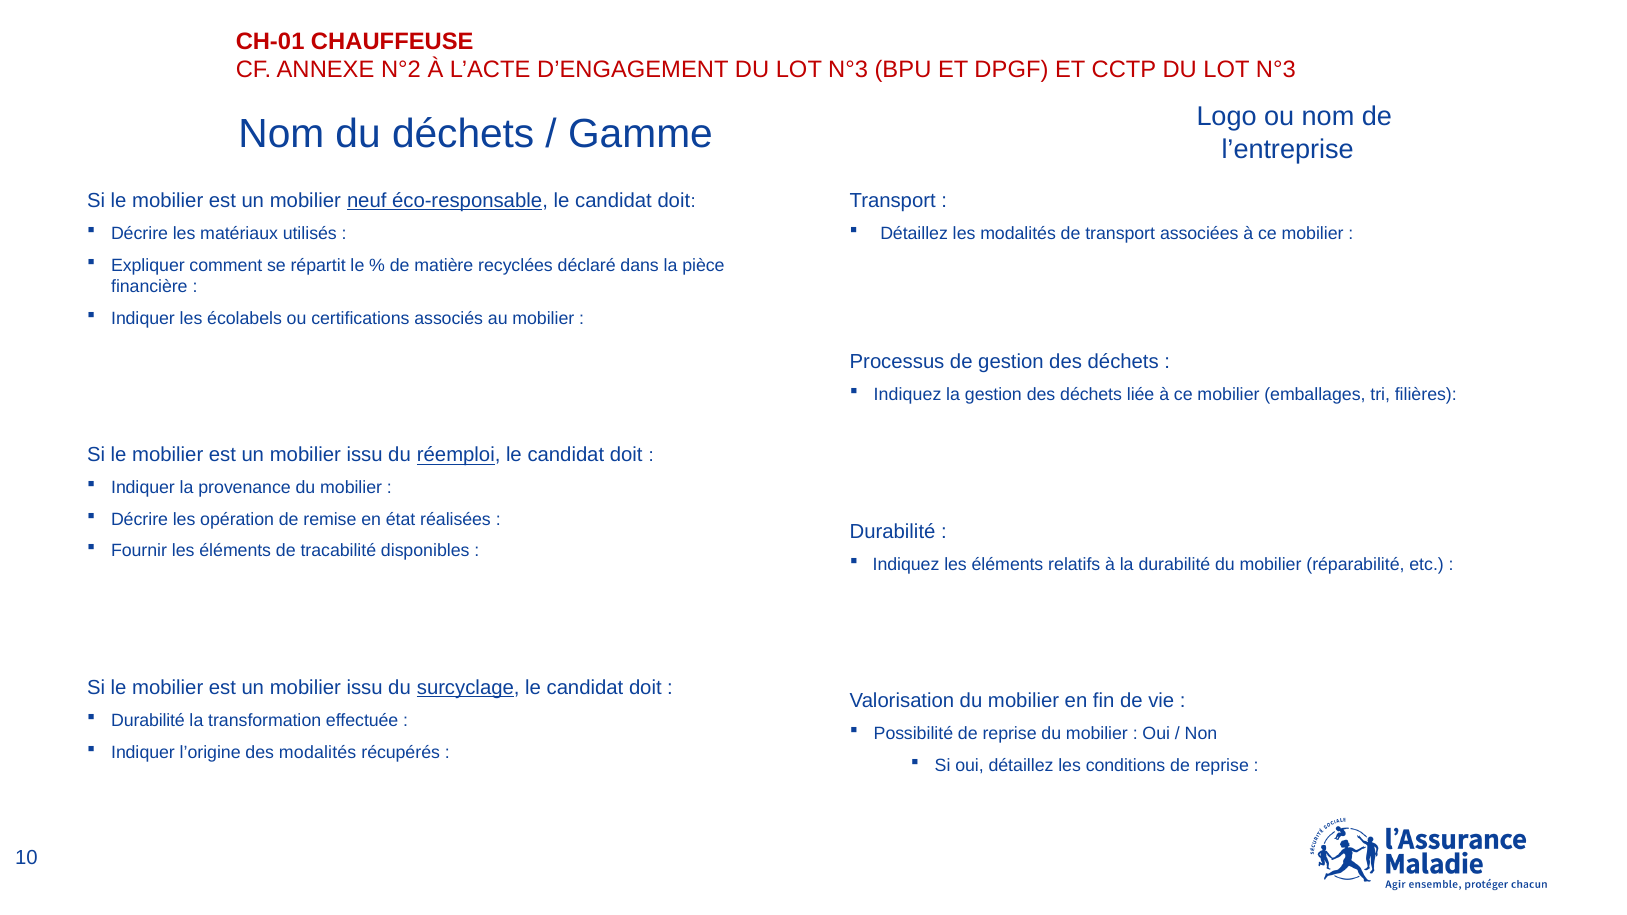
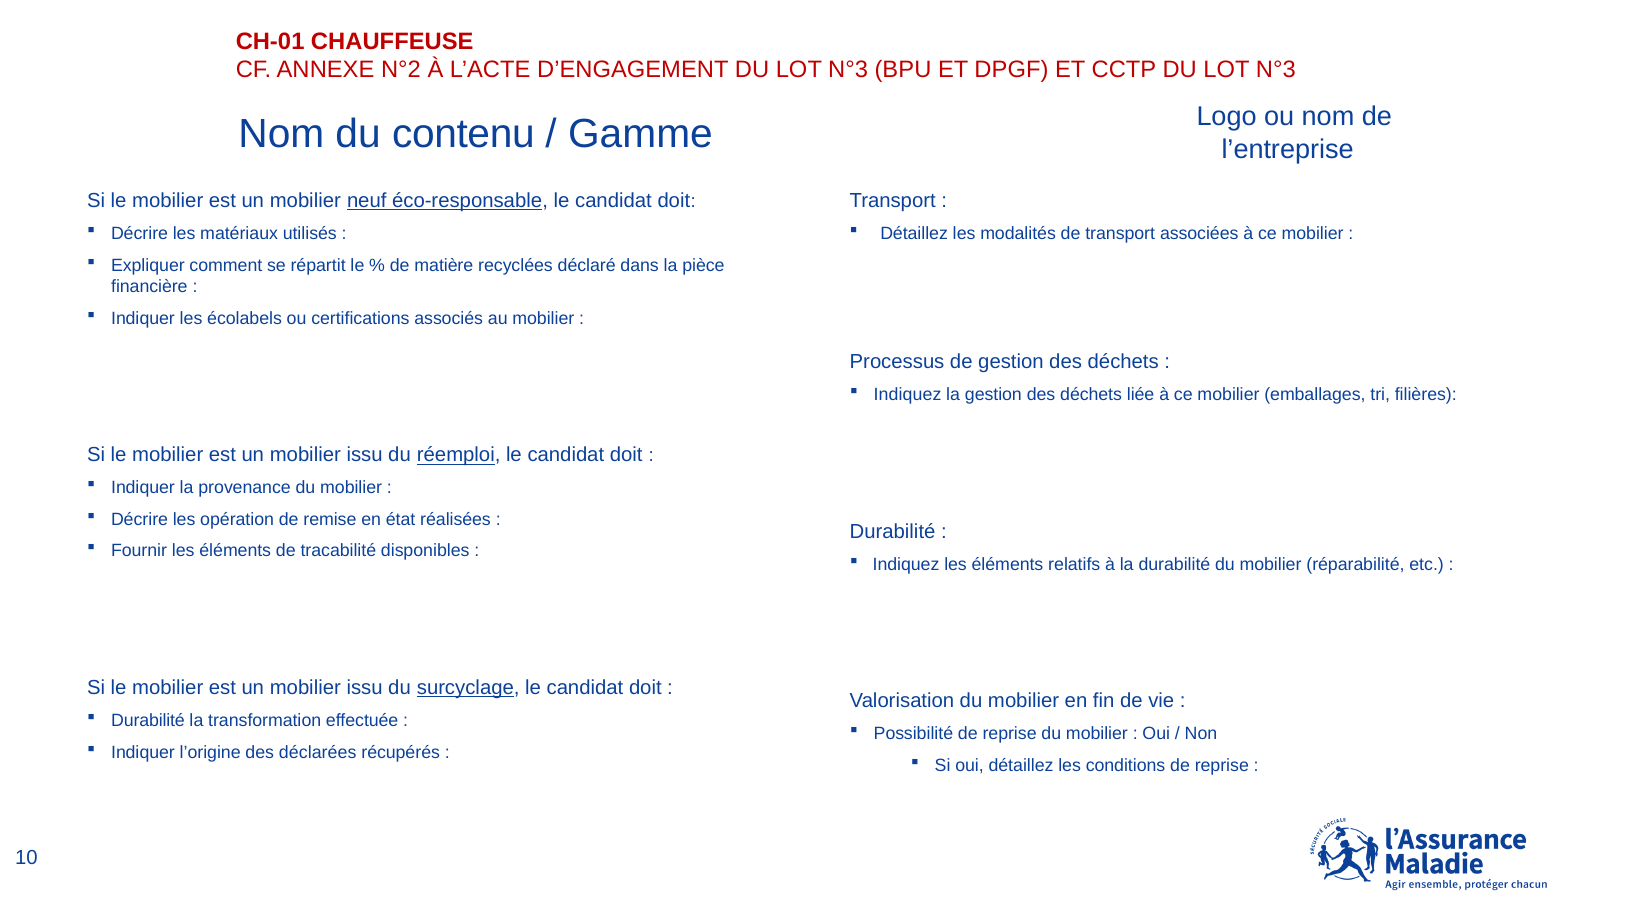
du déchets: déchets -> contenu (463, 134)
des modalités: modalités -> déclarées (318, 753)
